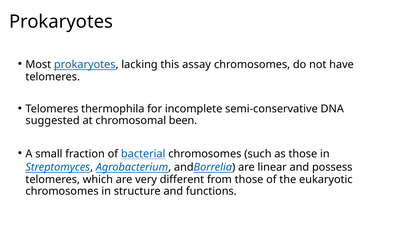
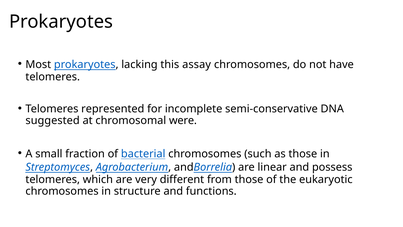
thermophila: thermophila -> represented (113, 109)
been: been -> were (183, 120)
